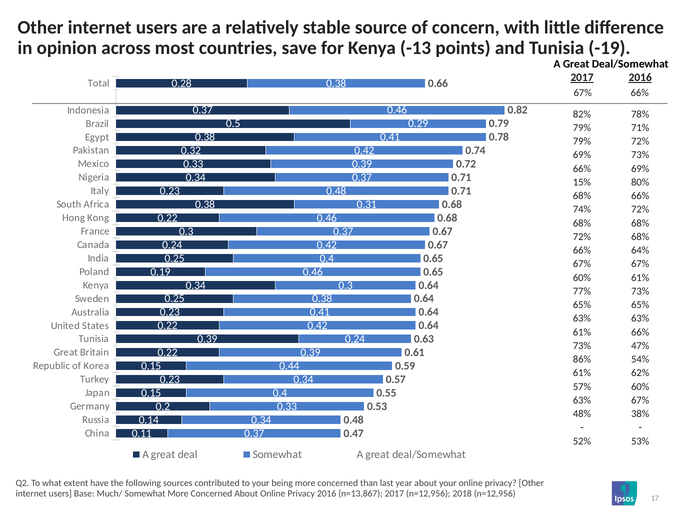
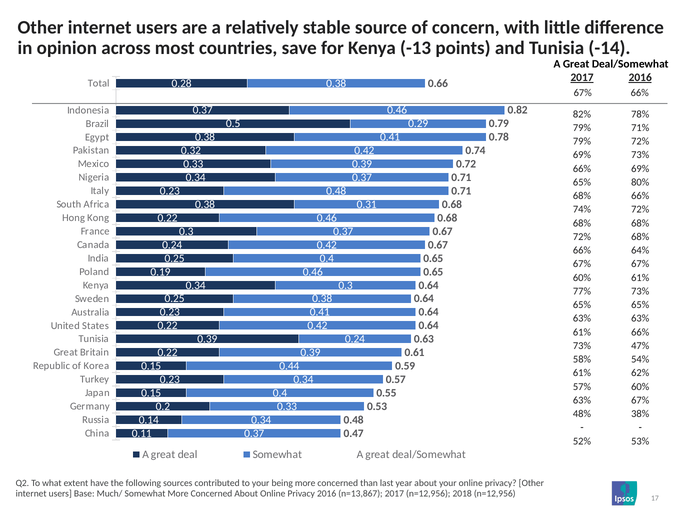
-19: -19 -> -14 (610, 48)
15%: 15% -> 65% (582, 182)
86%: 86% -> 58% (582, 359)
